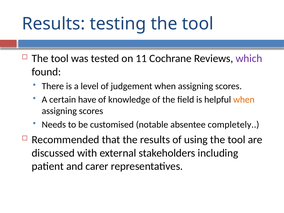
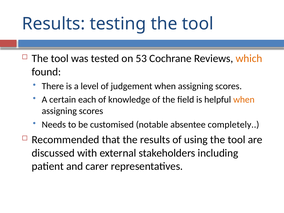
11: 11 -> 53 (141, 58)
which colour: purple -> orange (249, 58)
have: have -> each (87, 100)
